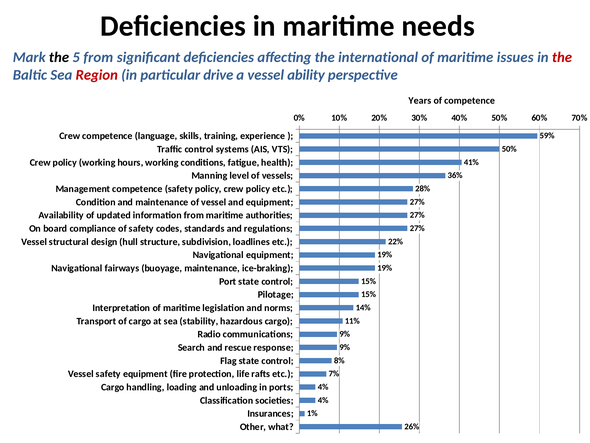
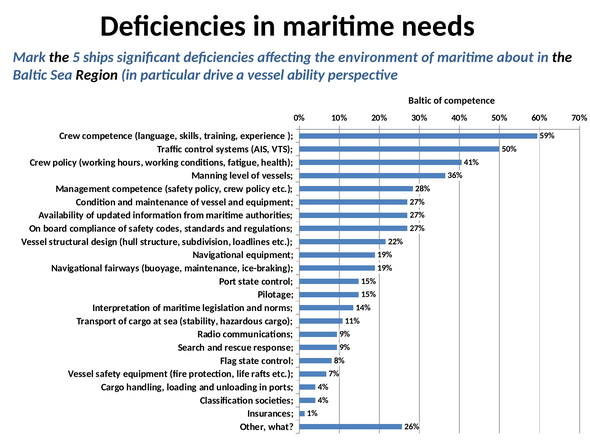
5 from: from -> ships (98, 57)
international: international -> environment (378, 57)
issues: issues -> about (515, 57)
the colour: red -> black (562, 57)
Region colour: red -> black (97, 75)
Years: Years -> Baltic (420, 101)
